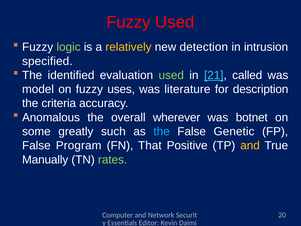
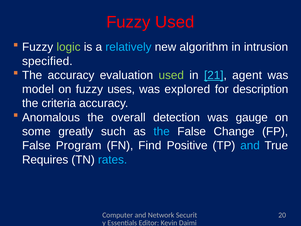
relatively colour: yellow -> light blue (128, 47)
detection: detection -> algorithm (204, 47)
The identified: identified -> accuracy (71, 75)
called: called -> agent (247, 75)
literature: literature -> explored (187, 89)
wherever: wherever -> detection (177, 117)
botnet: botnet -> gauge (252, 117)
Genetic: Genetic -> Change (234, 131)
That: That -> Find (150, 145)
and colour: yellow -> light blue (250, 145)
Manually: Manually -> Requires (45, 159)
rates colour: light green -> light blue (113, 159)
